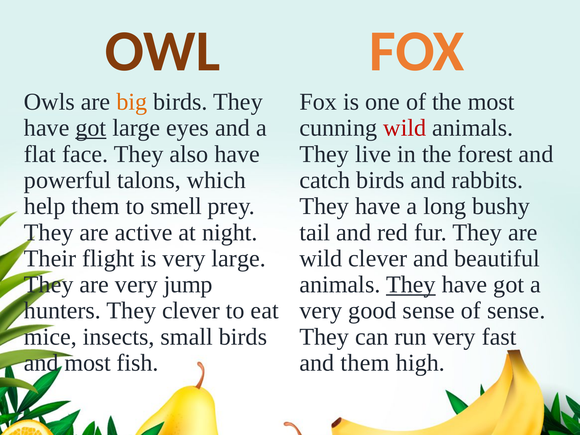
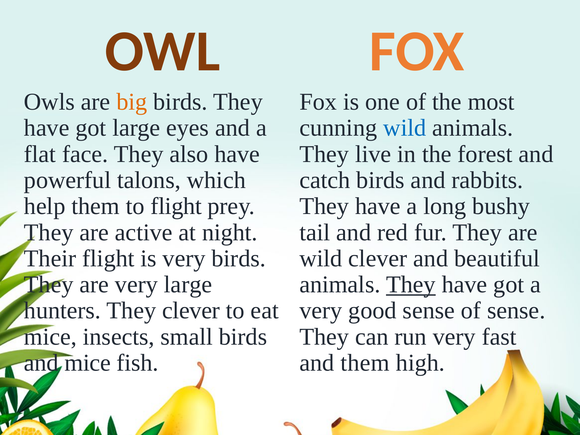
got underline: present -> none (91, 128)
wild colour: red -> blue (405, 128)
to smell: smell -> flight (176, 206)
very large: large -> birds (239, 258)
very jump: jump -> large (188, 285)
and most: most -> mice (88, 363)
